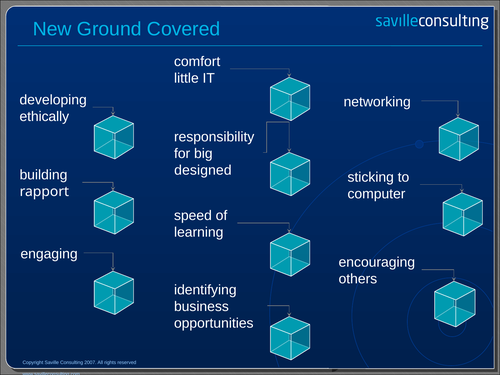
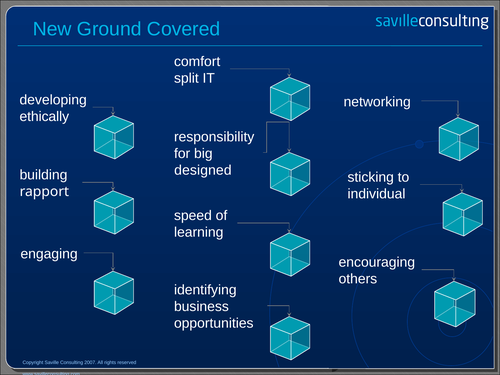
little: little -> split (186, 78)
computer: computer -> individual (376, 194)
